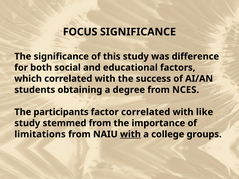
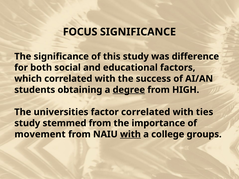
degree underline: none -> present (129, 90)
NCES: NCES -> HIGH (186, 90)
participants: participants -> universities (61, 112)
like: like -> ties (205, 112)
limitations: limitations -> movement (40, 134)
